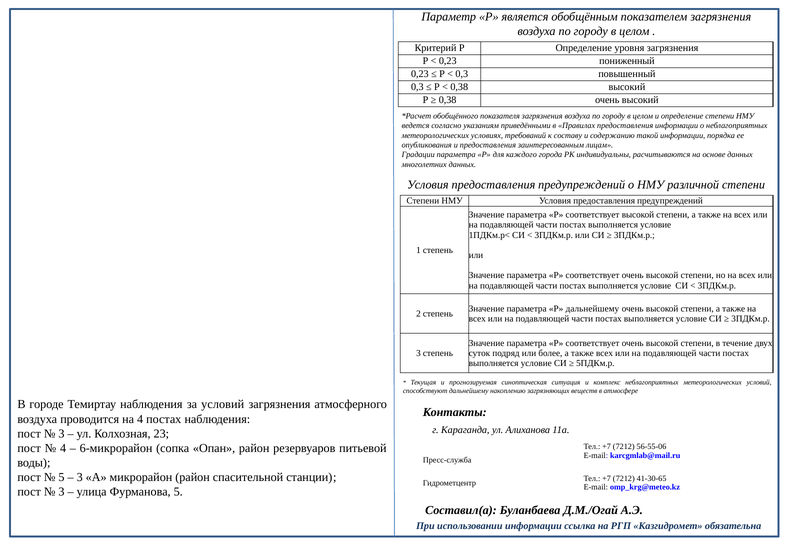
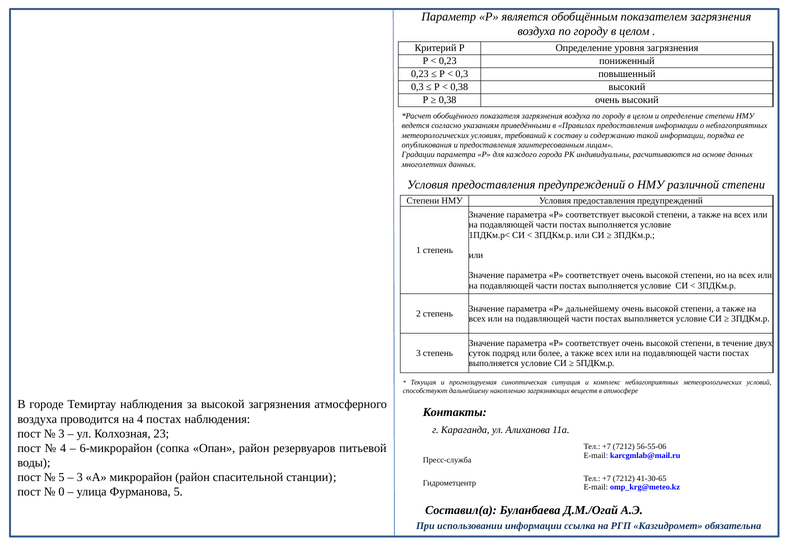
за условий: условий -> высокой (223, 405)
3: 3 -> 0 (62, 492)
